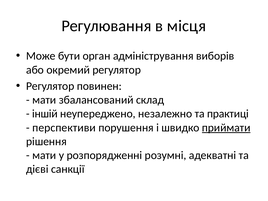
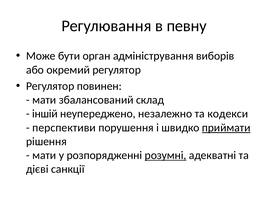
місця: місця -> певну (187, 26)
практиці: практиці -> кодекси (228, 114)
розумні underline: none -> present (166, 155)
